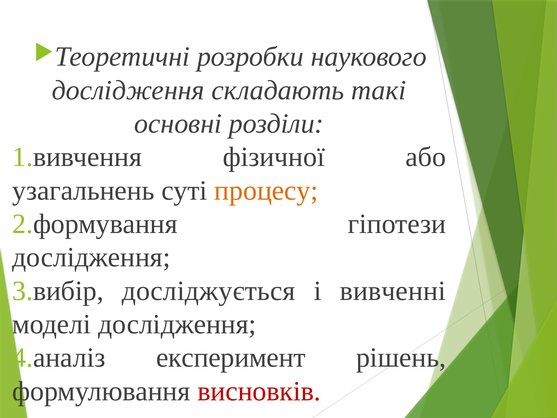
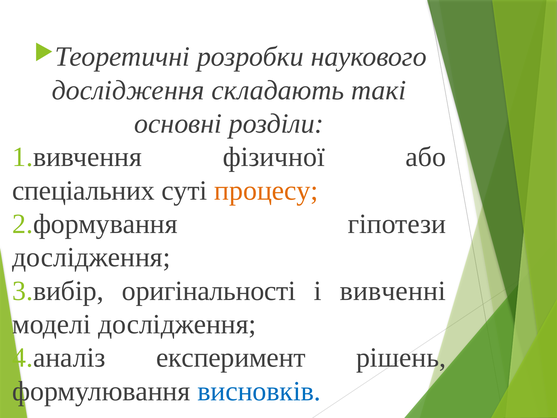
узагальнень: узагальнень -> спеціальних (83, 190)
досліджується: досліджується -> оригінальності (209, 291)
висновків colour: red -> blue (259, 391)
